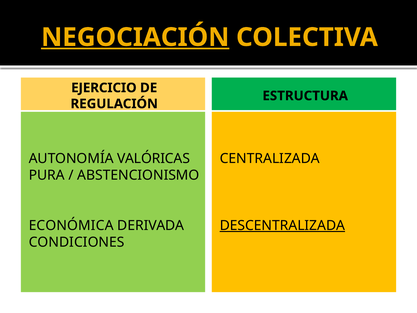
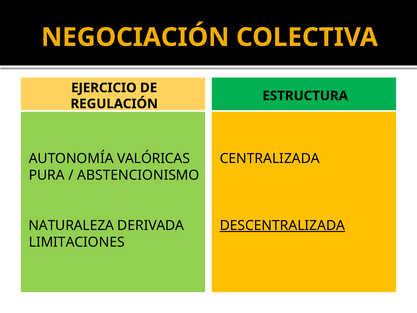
NEGOCIACIÓN underline: present -> none (135, 37)
ECONÓMICA: ECONÓMICA -> NATURALEZA (71, 225)
CONDICIONES: CONDICIONES -> LIMITACIONES (77, 242)
